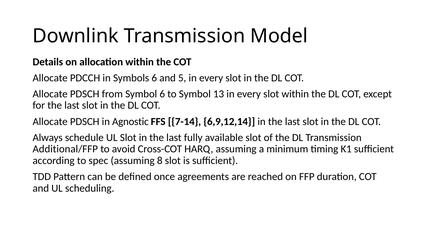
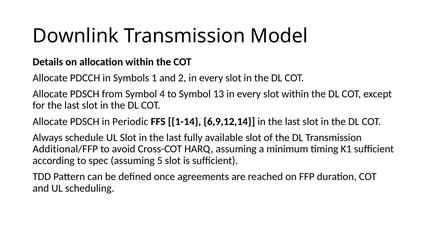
Symbols 6: 6 -> 1 (154, 78)
5: 5 -> 2 (182, 78)
Symbol 6: 6 -> 4 (162, 94)
Agnostic: Agnostic -> Periodic (130, 121)
7-14: 7-14 -> 1-14 (184, 121)
8: 8 -> 5 (160, 160)
